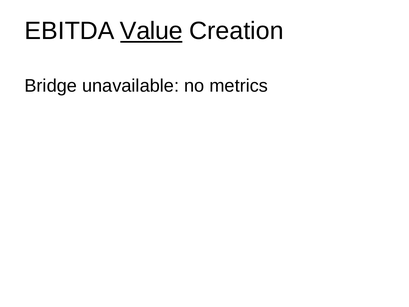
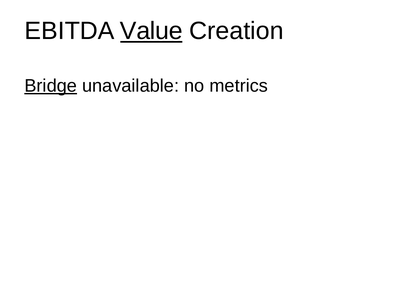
Bridge underline: none -> present (51, 86)
